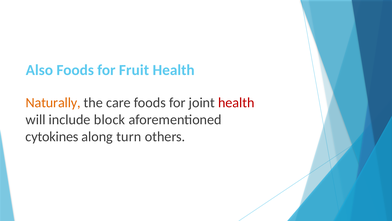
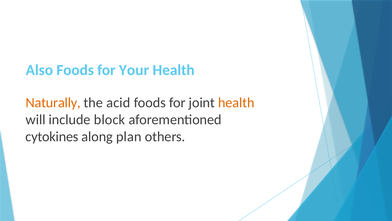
Fruit: Fruit -> Your (134, 70)
care: care -> acid (118, 103)
health colour: red -> orange (236, 103)
turn: turn -> plan (129, 136)
